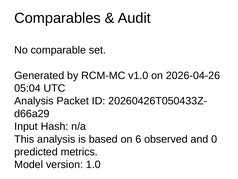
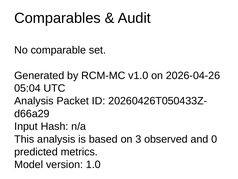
6: 6 -> 3 (138, 139)
